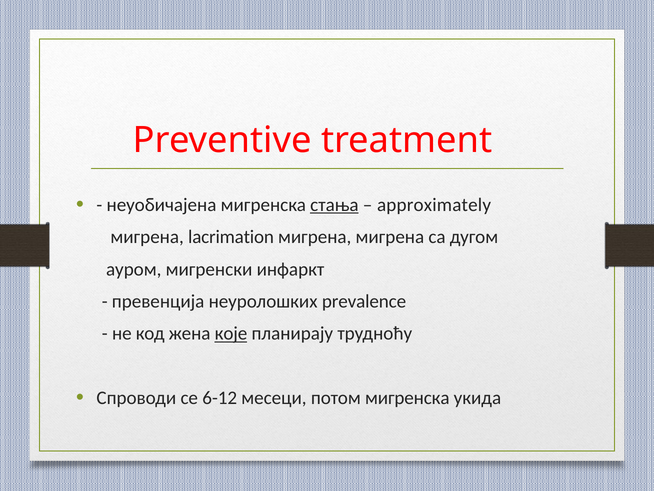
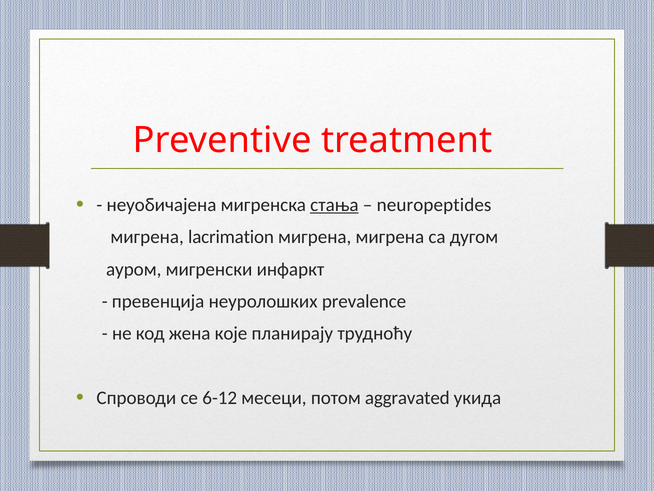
approximately: approximately -> neuropeptides (434, 205)
које underline: present -> none (231, 333)
потом мигренска: мигренска -> aggravated (407, 398)
